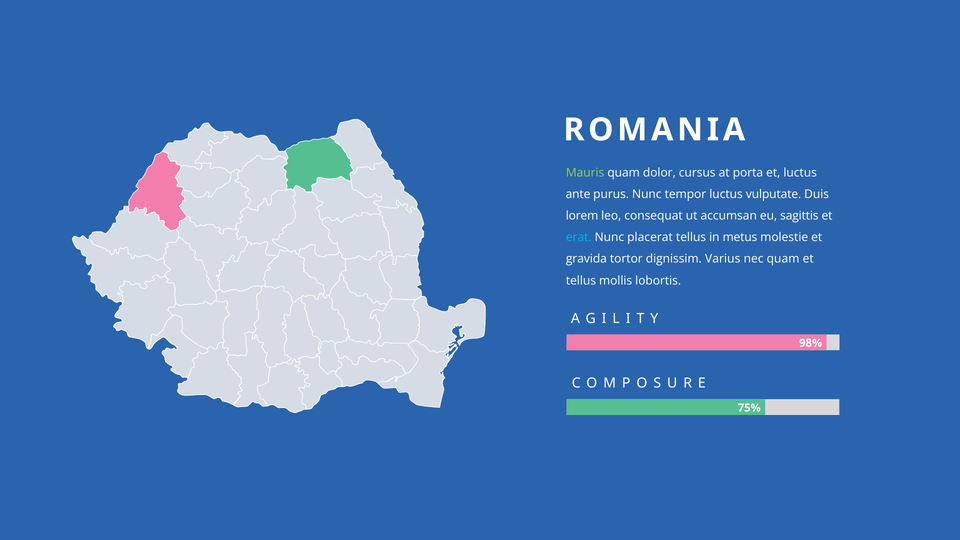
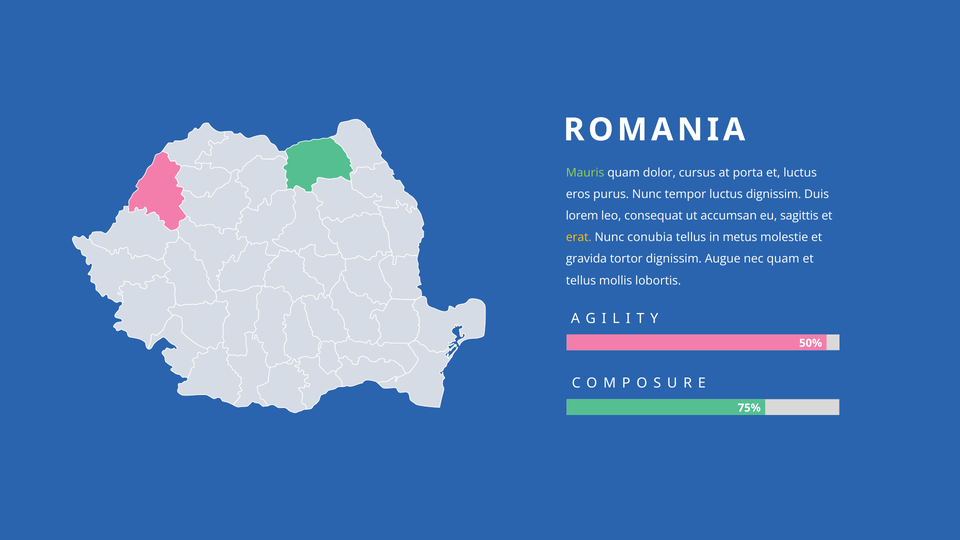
ante: ante -> eros (578, 194)
luctus vulputate: vulputate -> dignissim (774, 194)
erat colour: light blue -> yellow (579, 237)
placerat: placerat -> conubia (650, 237)
Varius: Varius -> Augue (723, 259)
98%: 98% -> 50% (811, 343)
